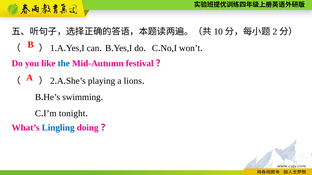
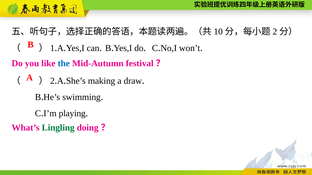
playing: playing -> making (102, 81)
lions: lions -> draw (133, 81)
tonight: tonight -> playing (72, 114)
Lingling colour: blue -> green (58, 128)
